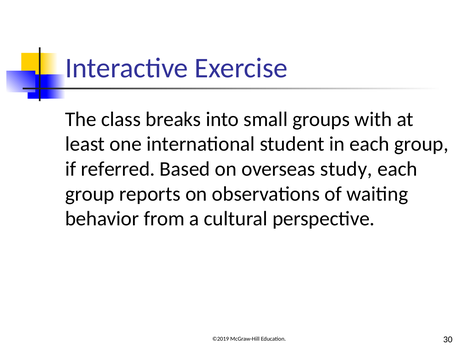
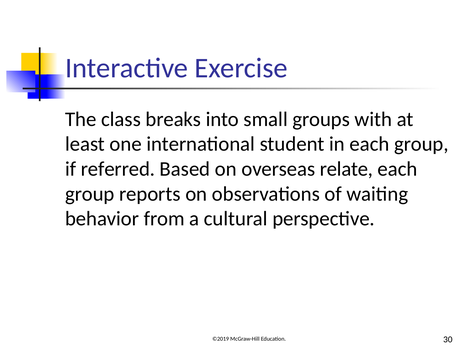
study: study -> relate (346, 169)
